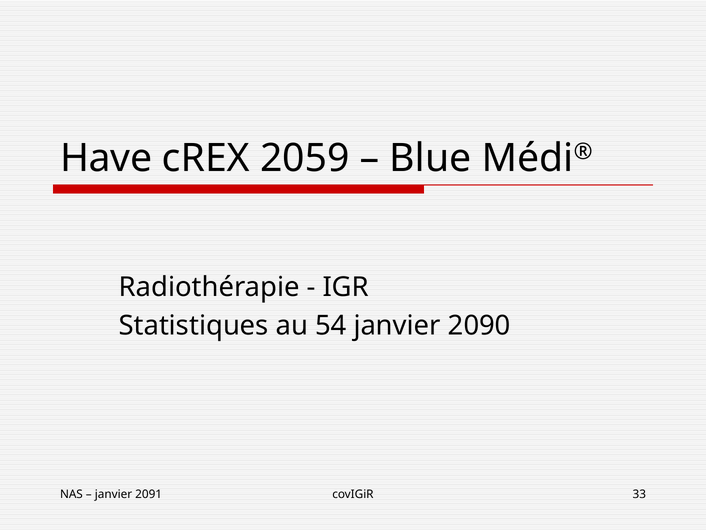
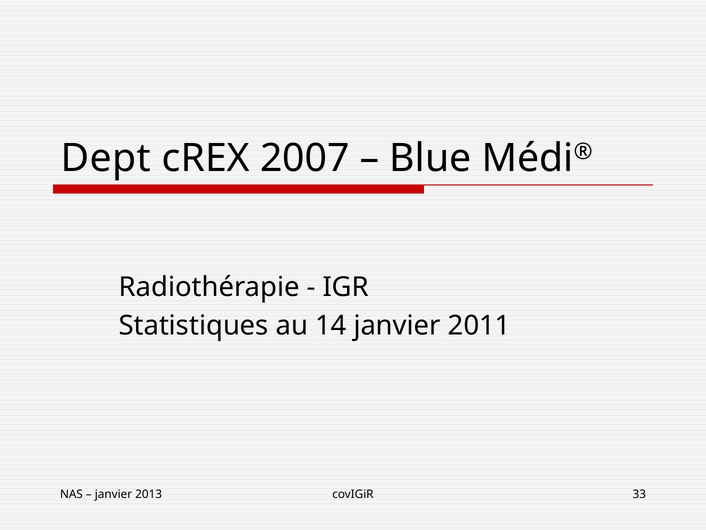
Have: Have -> Dept (106, 158)
2059: 2059 -> 2007 (305, 158)
54: 54 -> 14 (331, 325)
2090: 2090 -> 2011 (479, 325)
2091: 2091 -> 2013 (149, 494)
